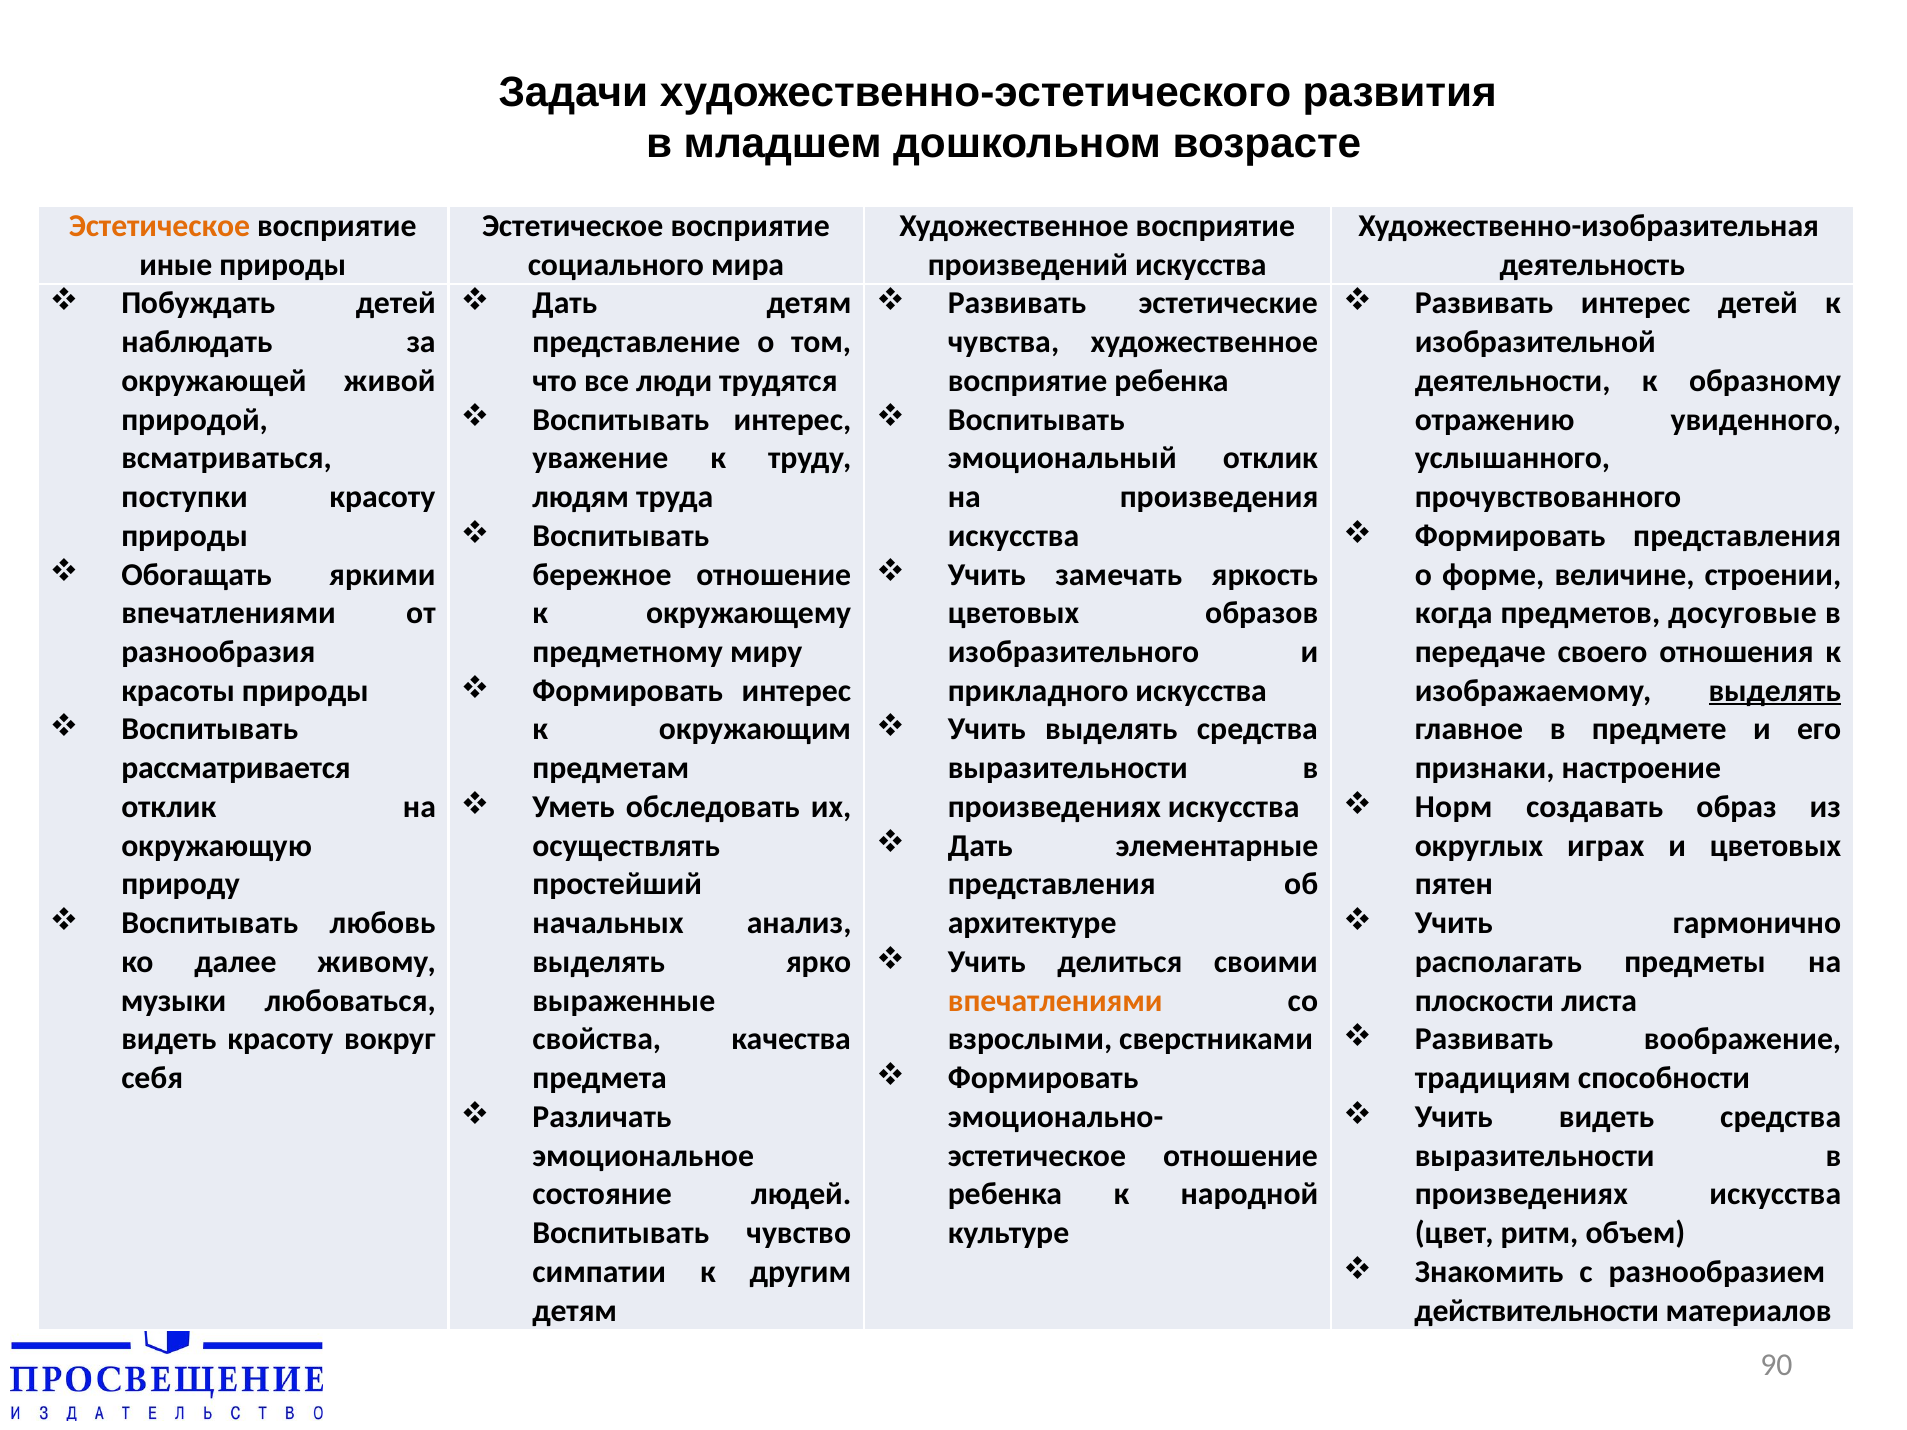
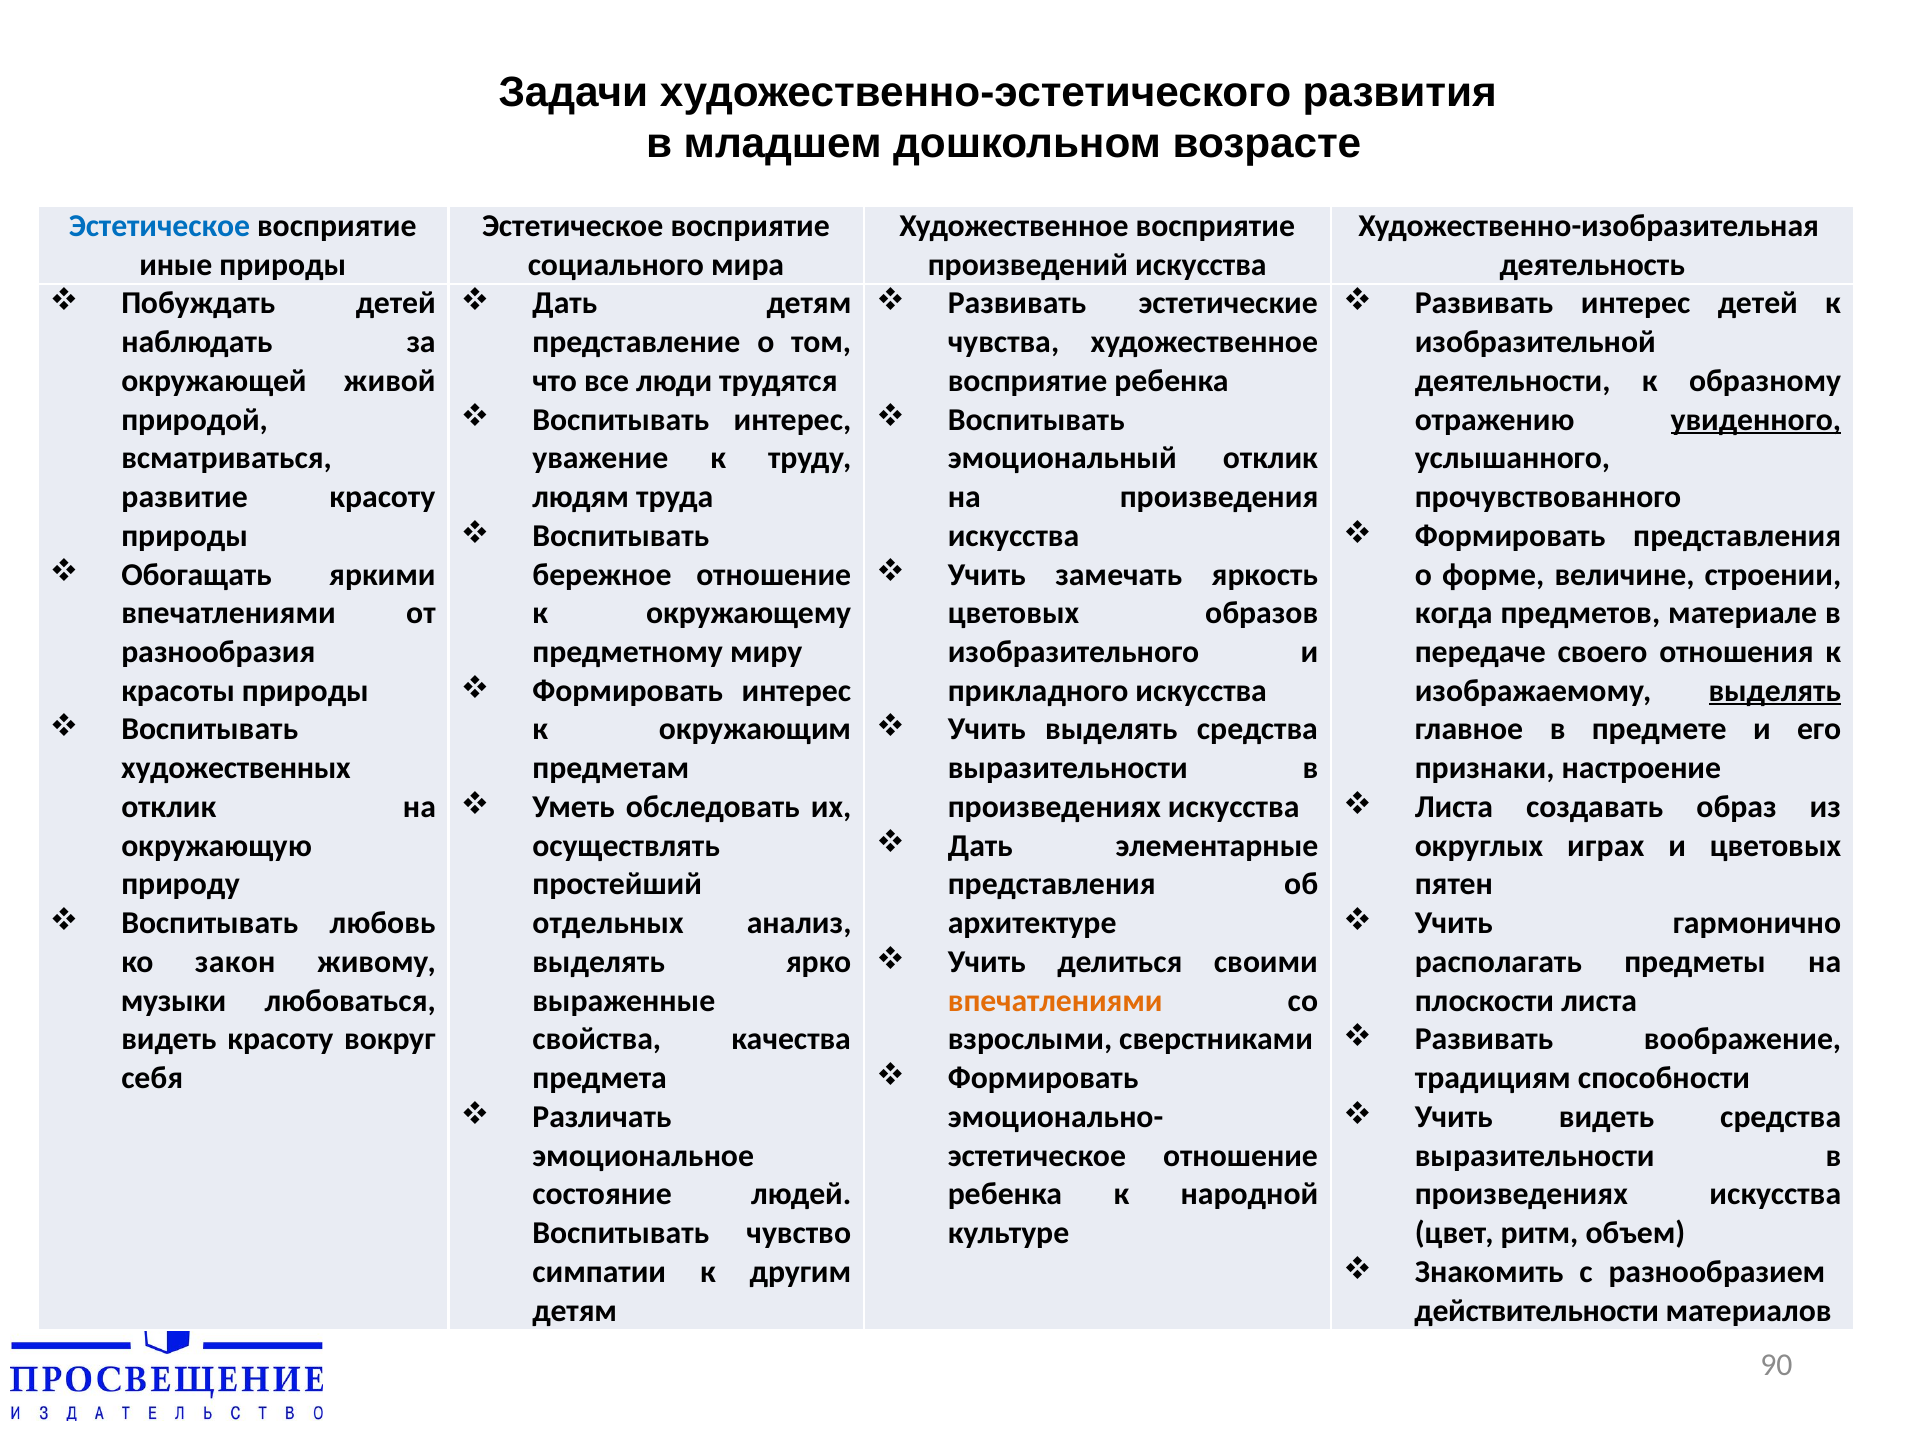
Эстетическое colour: orange -> blue (159, 226)
увиденного underline: none -> present (1756, 420)
поступки: поступки -> развитие (185, 497)
досуговые: досуговые -> материале (1743, 613)
рассматривается: рассматривается -> художественных (236, 768)
Норм: Норм -> Листа (1454, 807)
начальных: начальных -> отдельных (608, 923)
далее: далее -> закон (235, 962)
